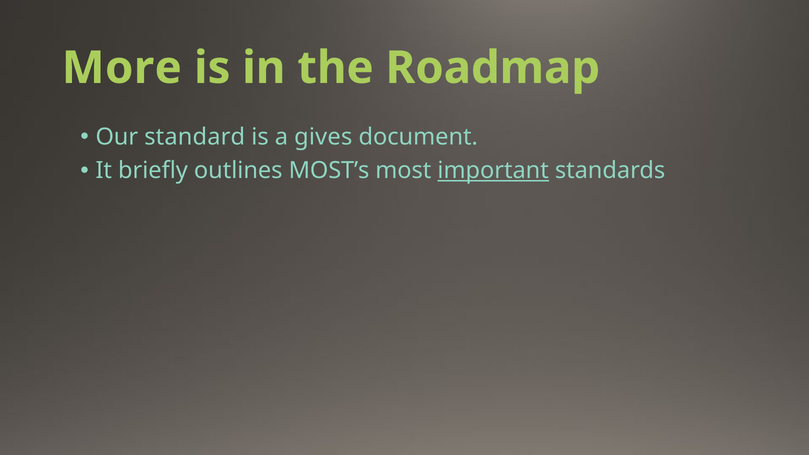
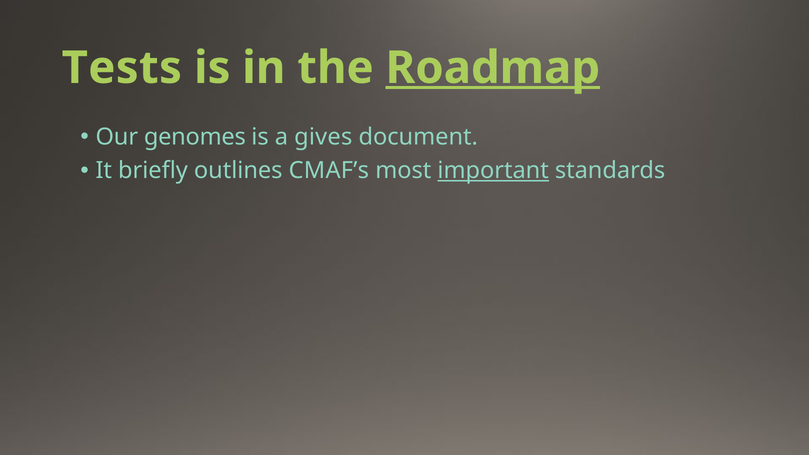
More: More -> Tests (122, 68)
Roadmap underline: none -> present (493, 68)
standard: standard -> genomes (195, 137)
MOST’s: MOST’s -> CMAF’s (329, 171)
